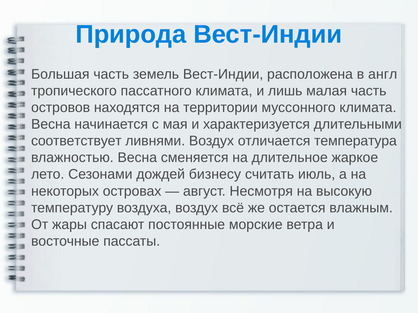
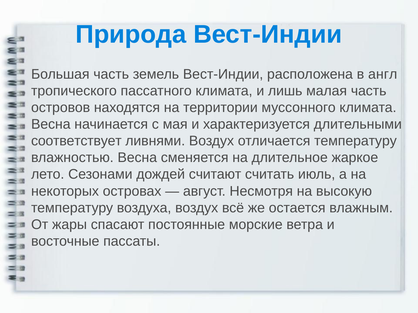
отличается температура: температура -> температуру (355, 141)
бизнесу: бизнесу -> считают (215, 175)
